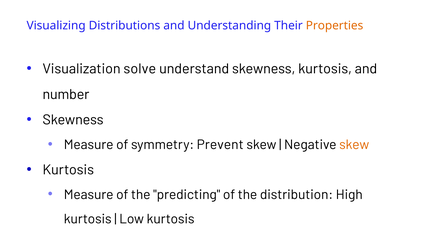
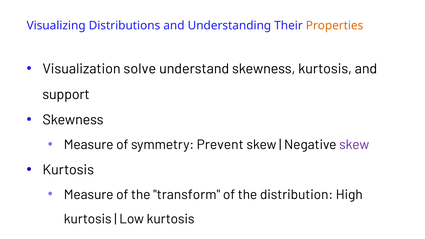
number: number -> support (66, 94)
skew colour: orange -> purple (354, 145)
predicting: predicting -> transform (187, 195)
